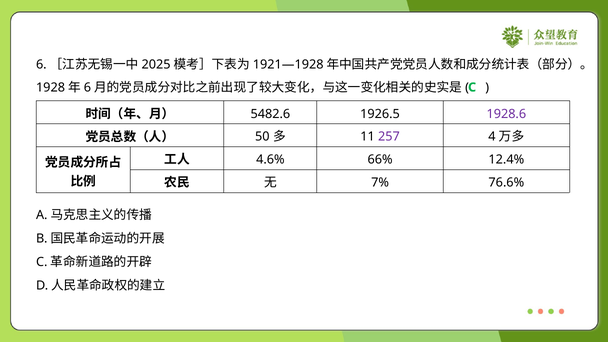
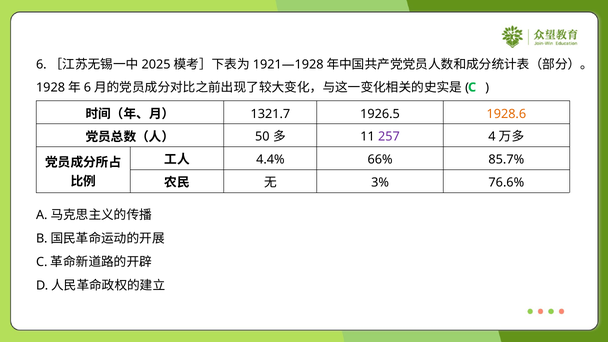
5482.6: 5482.6 -> 1321.7 (270, 114)
1928.6 colour: purple -> orange (506, 114)
4.6%: 4.6% -> 4.4% (270, 160)
12.4%: 12.4% -> 85.7% (506, 160)
7%: 7% -> 3% (380, 183)
